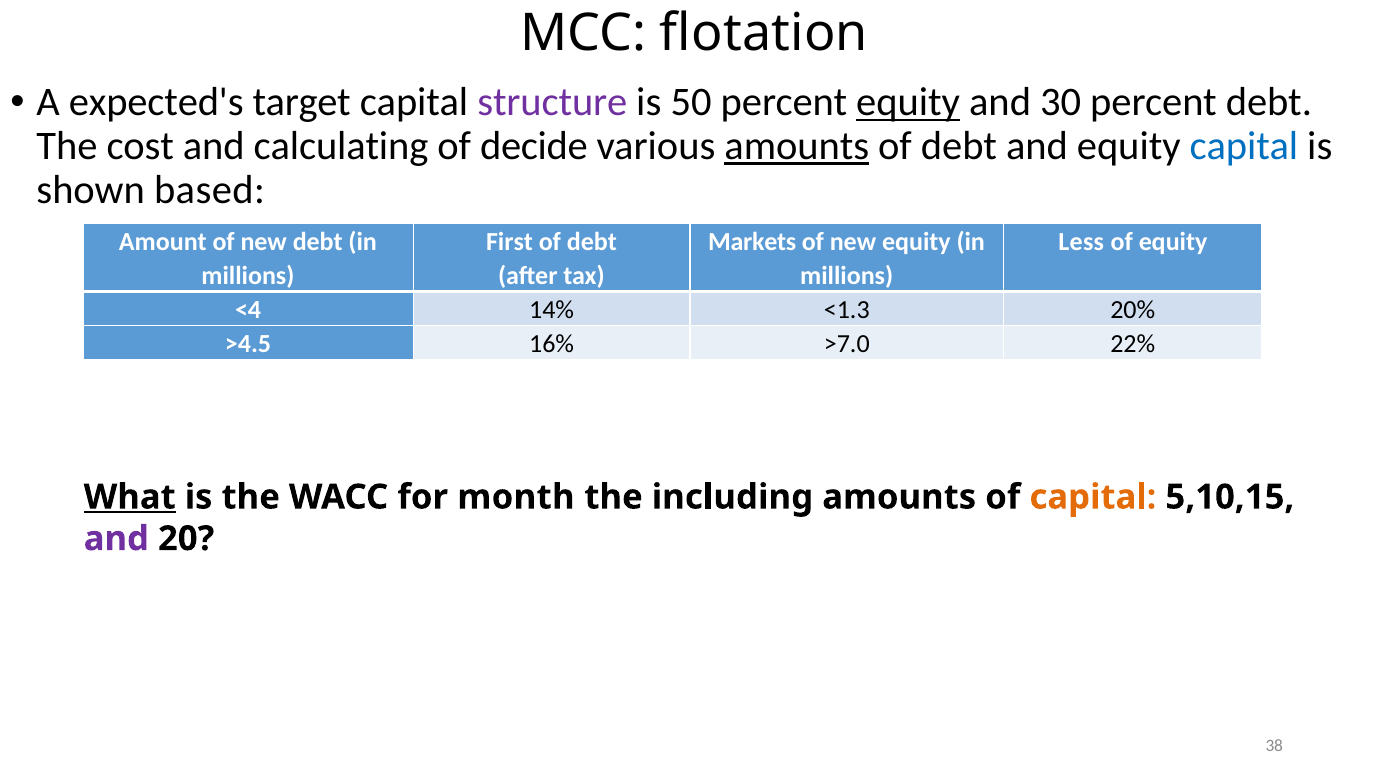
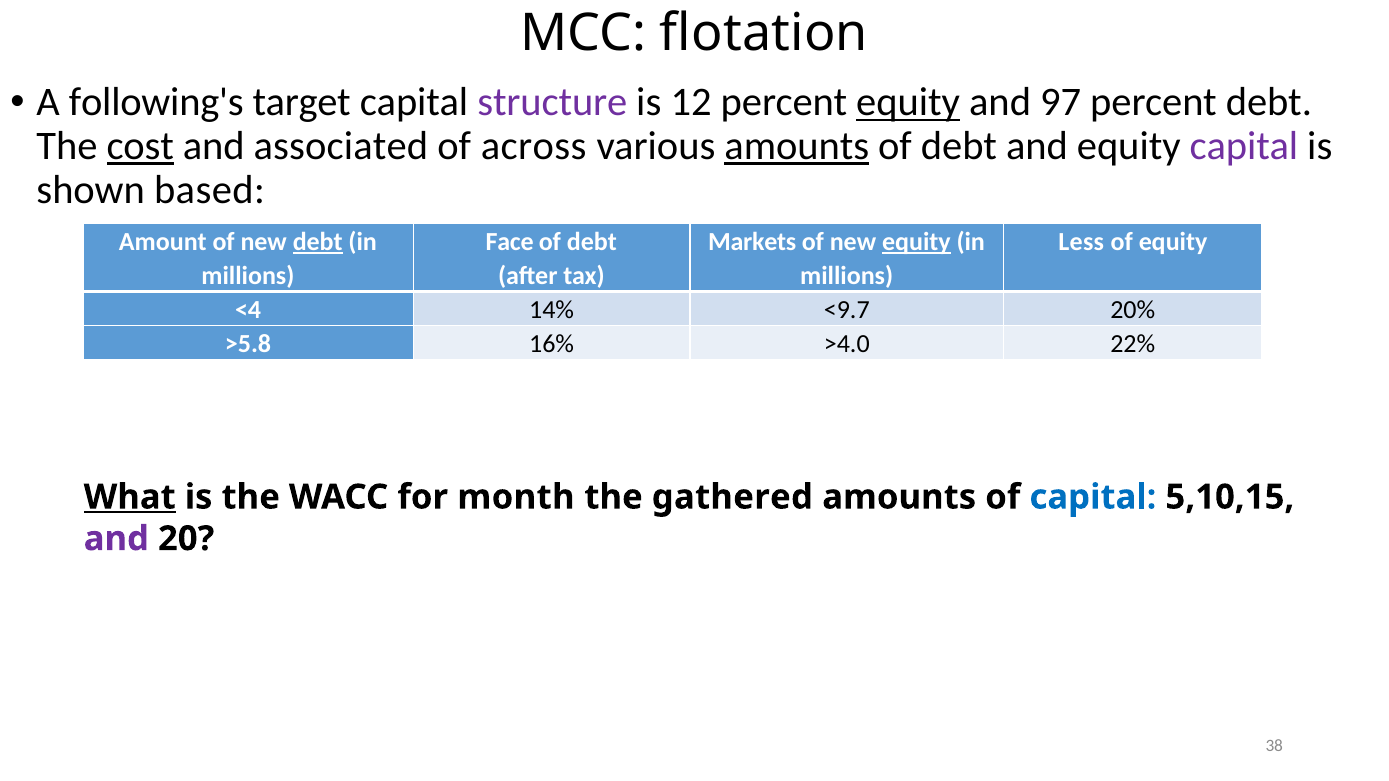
expected's: expected's -> following's (156, 103)
50: 50 -> 12 (691, 103)
30: 30 -> 97 (1061, 103)
cost underline: none -> present (140, 146)
calculating: calculating -> associated (341, 146)
decide: decide -> across (534, 146)
capital colour: blue -> purple (1244, 146)
debt underline: none -> present (318, 242)
First: First -> Face (510, 242)
equity underline: none -> present (916, 242)
<1.3: <1.3 -> <9.7 (847, 310)
>4.5: >4.5 -> >5.8 (248, 344)
>7.0: >7.0 -> >4.0 (847, 344)
including: including -> gathered (732, 497)
capital colour: orange -> blue (1093, 497)
